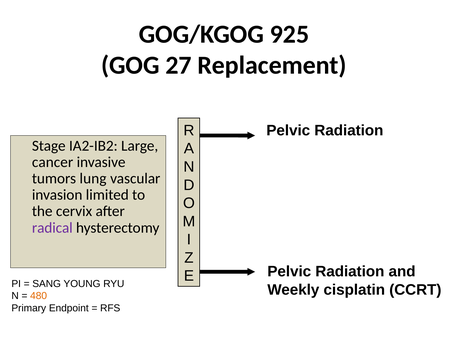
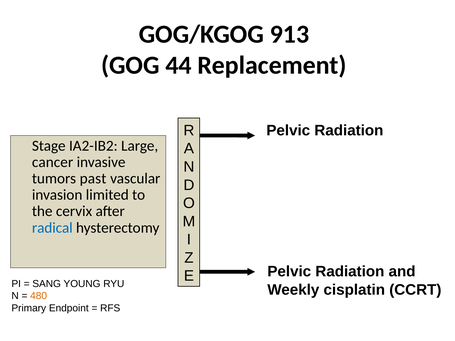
925: 925 -> 913 (289, 34)
27: 27 -> 44 (179, 66)
lung: lung -> past (93, 179)
radical colour: purple -> blue (52, 228)
